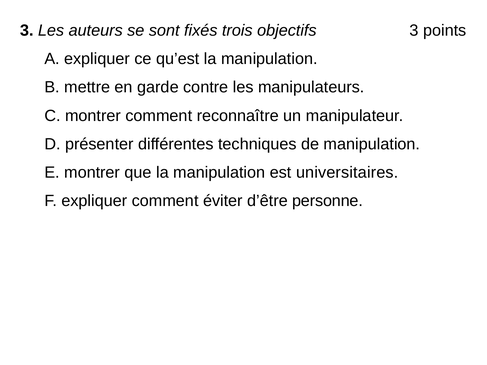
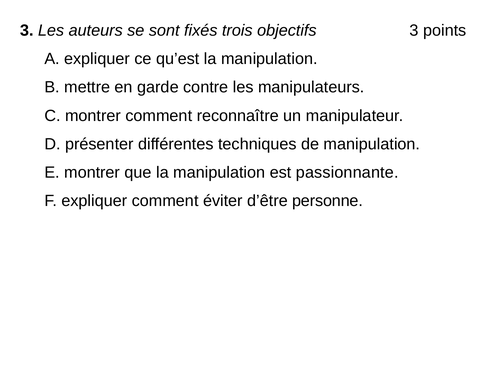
universitaires: universitaires -> passionnante (347, 173)
